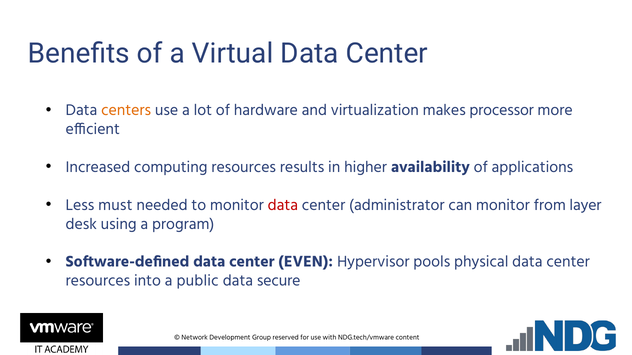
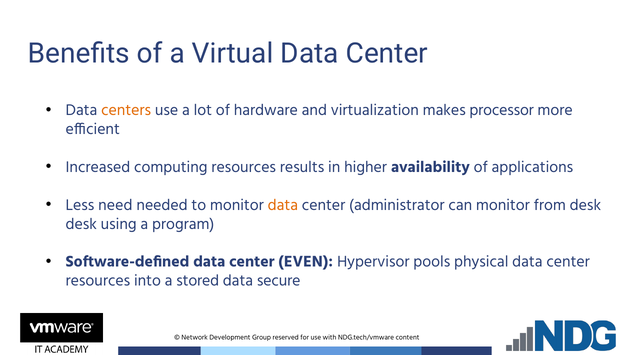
must: must -> need (115, 205)
data colour: red -> orange (283, 205)
from layer: layer -> desk (585, 205)
public: public -> stored (198, 281)
